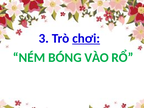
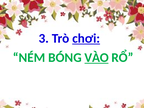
VÀO underline: none -> present (97, 58)
